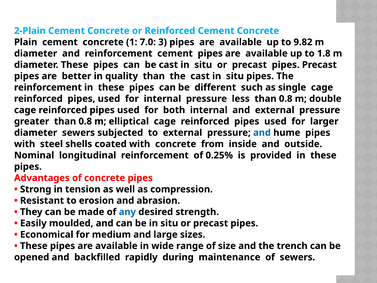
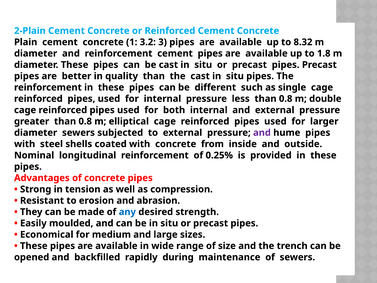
7.0: 7.0 -> 3.2 (148, 42)
9.82: 9.82 -> 8.32 (303, 42)
and colour: blue -> purple (262, 133)
